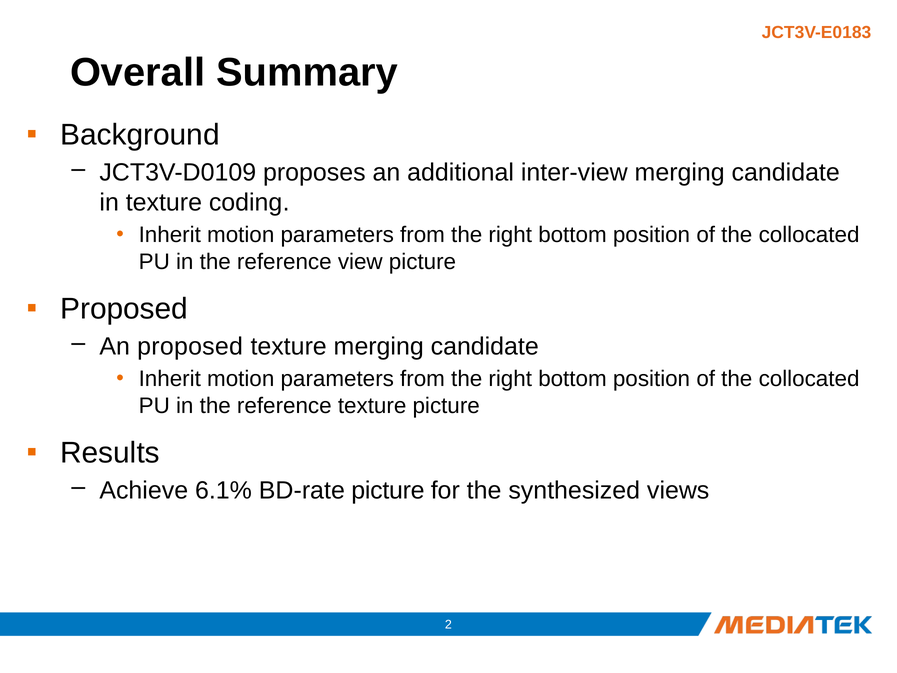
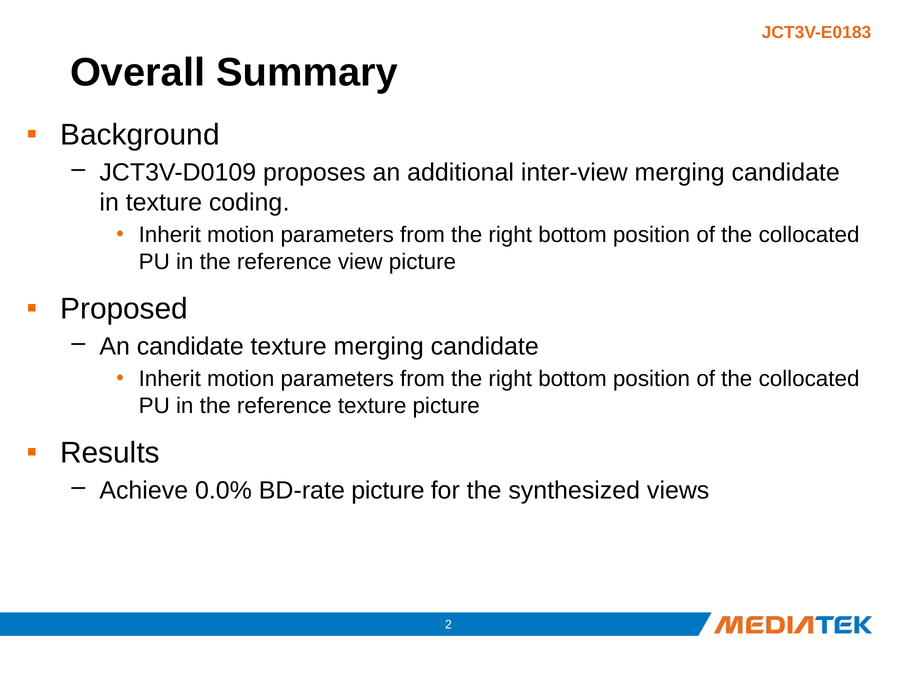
An proposed: proposed -> candidate (190, 346)
6.1%: 6.1% -> 0.0% (223, 490)
